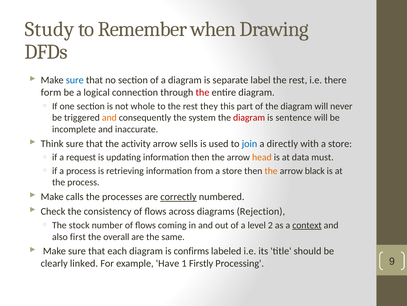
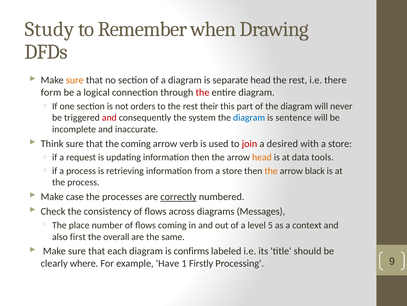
sure colour: blue -> orange (75, 80)
separate label: label -> head (261, 80)
whole: whole -> orders (143, 106)
they: they -> their (209, 106)
and colour: orange -> red (109, 117)
diagram colour: red -> blue (249, 117)
the activity: activity -> coming (136, 143)
sells: sells -> verb (189, 143)
join colour: blue -> red (249, 143)
directly: directly -> desired (282, 143)
must: must -> tools (322, 157)
calls: calls -> case (75, 196)
Rejection: Rejection -> Messages (261, 211)
stock: stock -> place (79, 225)
2: 2 -> 5 (270, 225)
context underline: present -> none (307, 225)
linked: linked -> where (84, 263)
